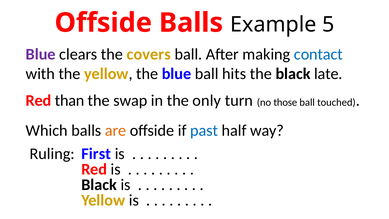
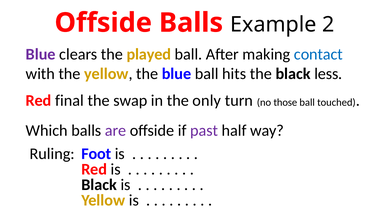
5: 5 -> 2 (328, 25)
covers: covers -> played (149, 54)
late: late -> less (328, 74)
than: than -> final (70, 100)
are colour: orange -> purple (116, 130)
past colour: blue -> purple (204, 130)
First: First -> Foot (96, 154)
